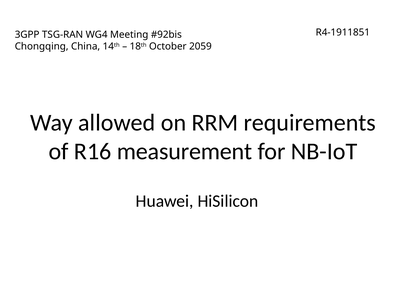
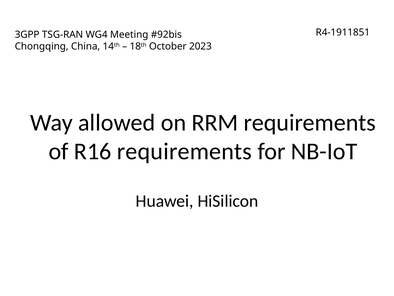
2059: 2059 -> 2023 (200, 46)
R16 measurement: measurement -> requirements (184, 151)
